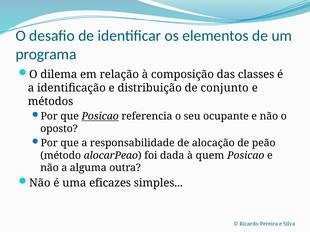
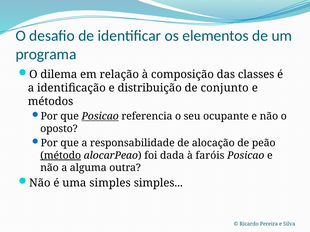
método underline: none -> present (61, 156)
quem: quem -> faróis (210, 156)
uma eficazes: eficazes -> simples (110, 183)
